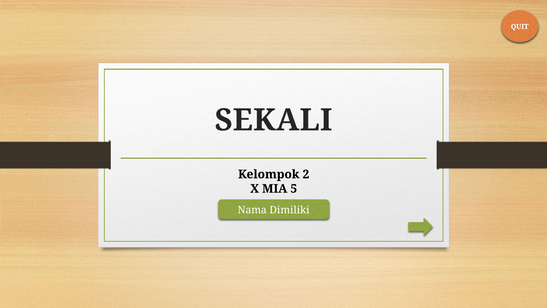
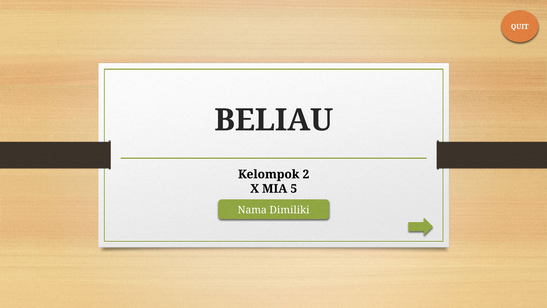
SEKALI: SEKALI -> BELIAU (274, 120)
